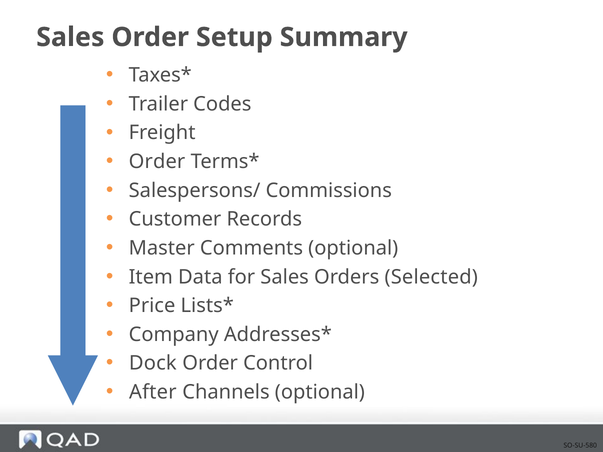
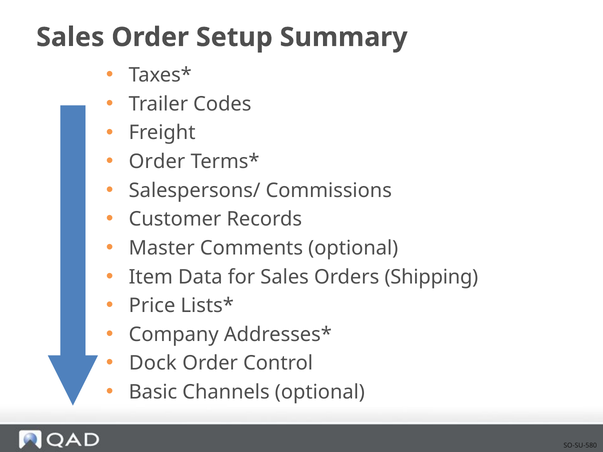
Selected: Selected -> Shipping (431, 277)
After: After -> Basic (153, 392)
